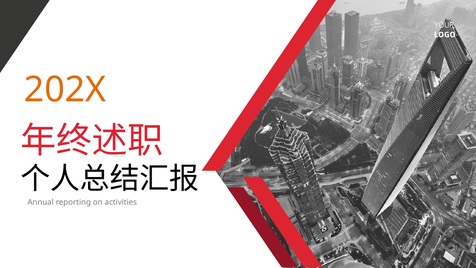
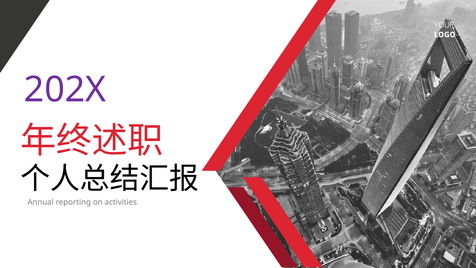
202X colour: orange -> purple (65, 90)
